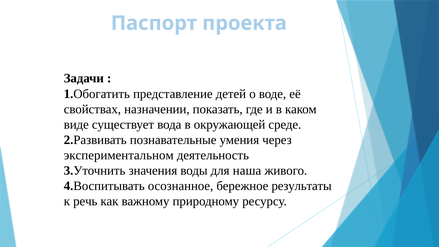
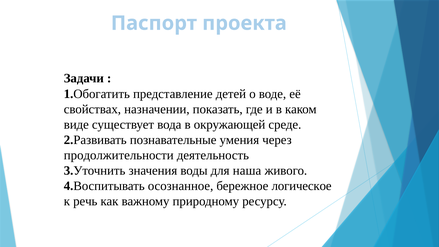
экспериментальном: экспериментальном -> продолжительности (119, 155)
результаты: результаты -> логическое (302, 186)
